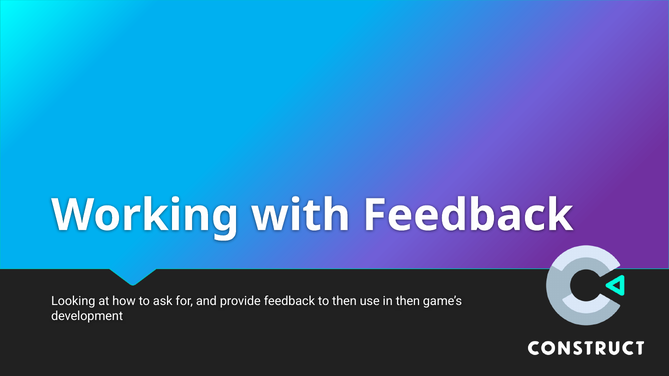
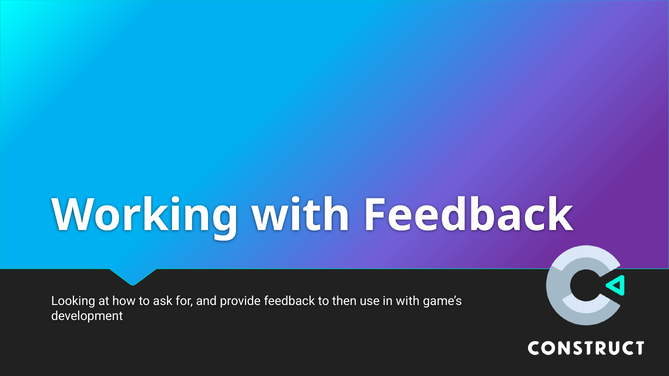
in then: then -> with (408, 301)
